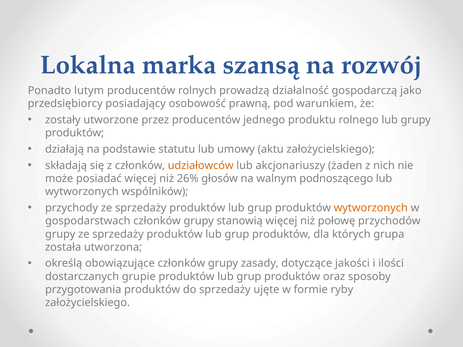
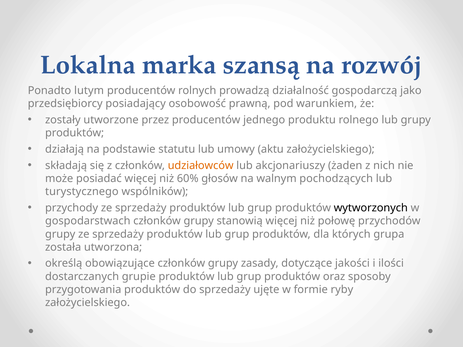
26%: 26% -> 60% (188, 179)
podnoszącego: podnoszącego -> pochodzących (336, 179)
wytworzonych: wytworzonych -> turystycznego (82, 192)
wytworzonych colour: orange -> black (371, 208)
